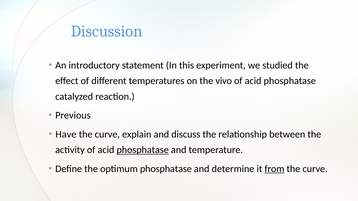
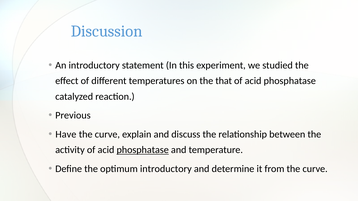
vivo: vivo -> that (224, 81)
optimum phosphatase: phosphatase -> introductory (166, 169)
from underline: present -> none (274, 169)
